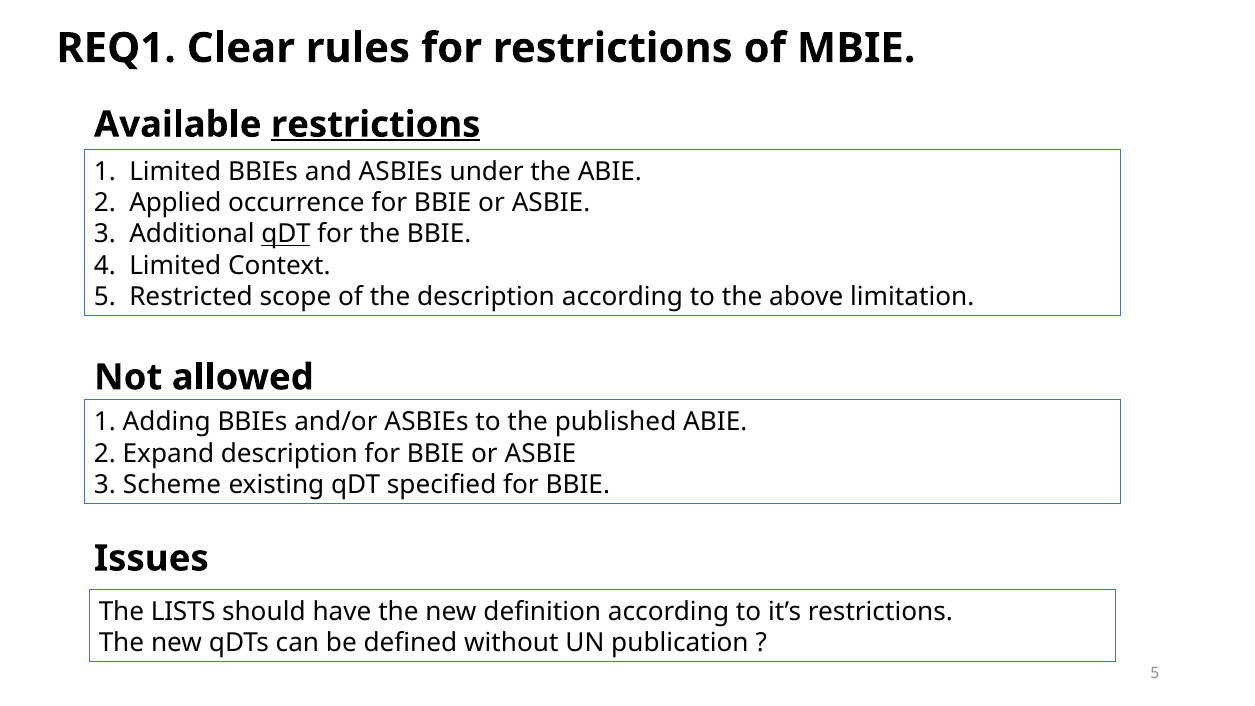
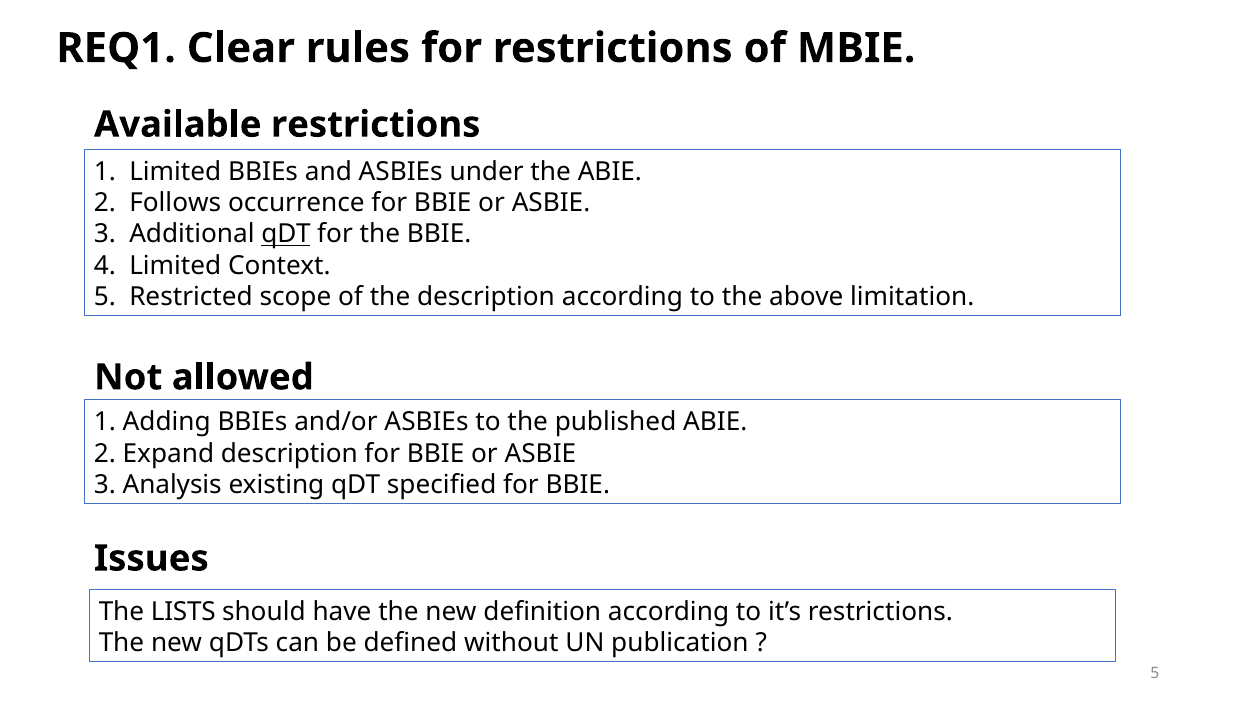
restrictions underline: present -> none (376, 125)
Applied: Applied -> Follows (175, 203)
Scheme: Scheme -> Analysis (172, 485)
